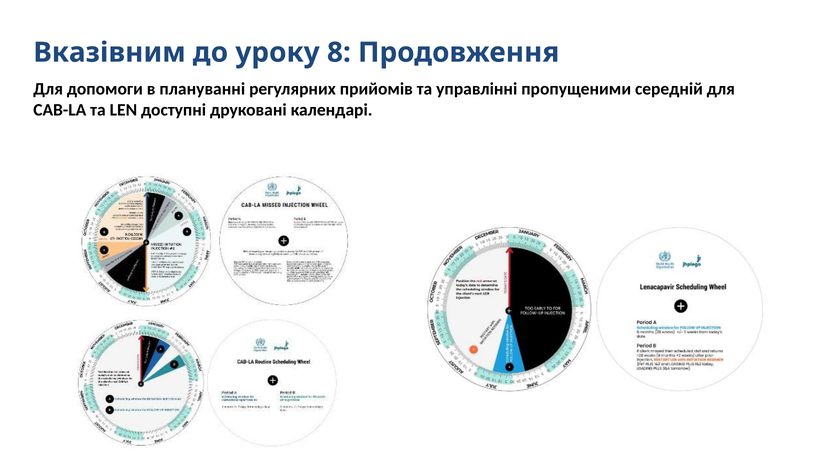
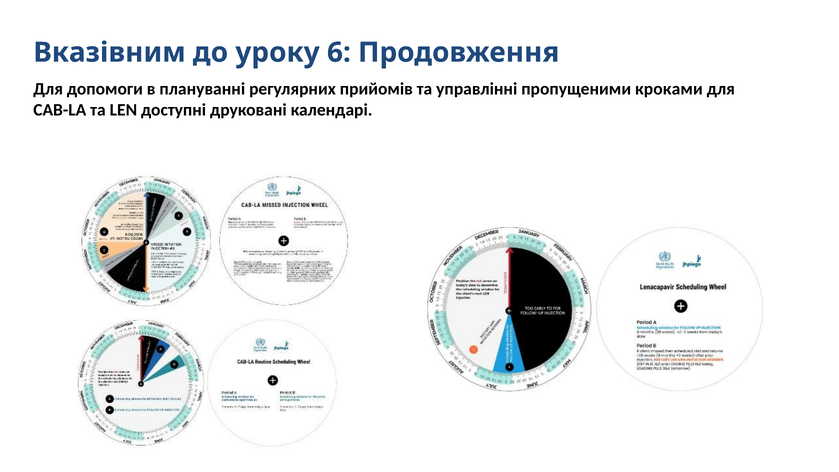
8: 8 -> 6 (339, 52)
середній: середній -> кроками (669, 89)
